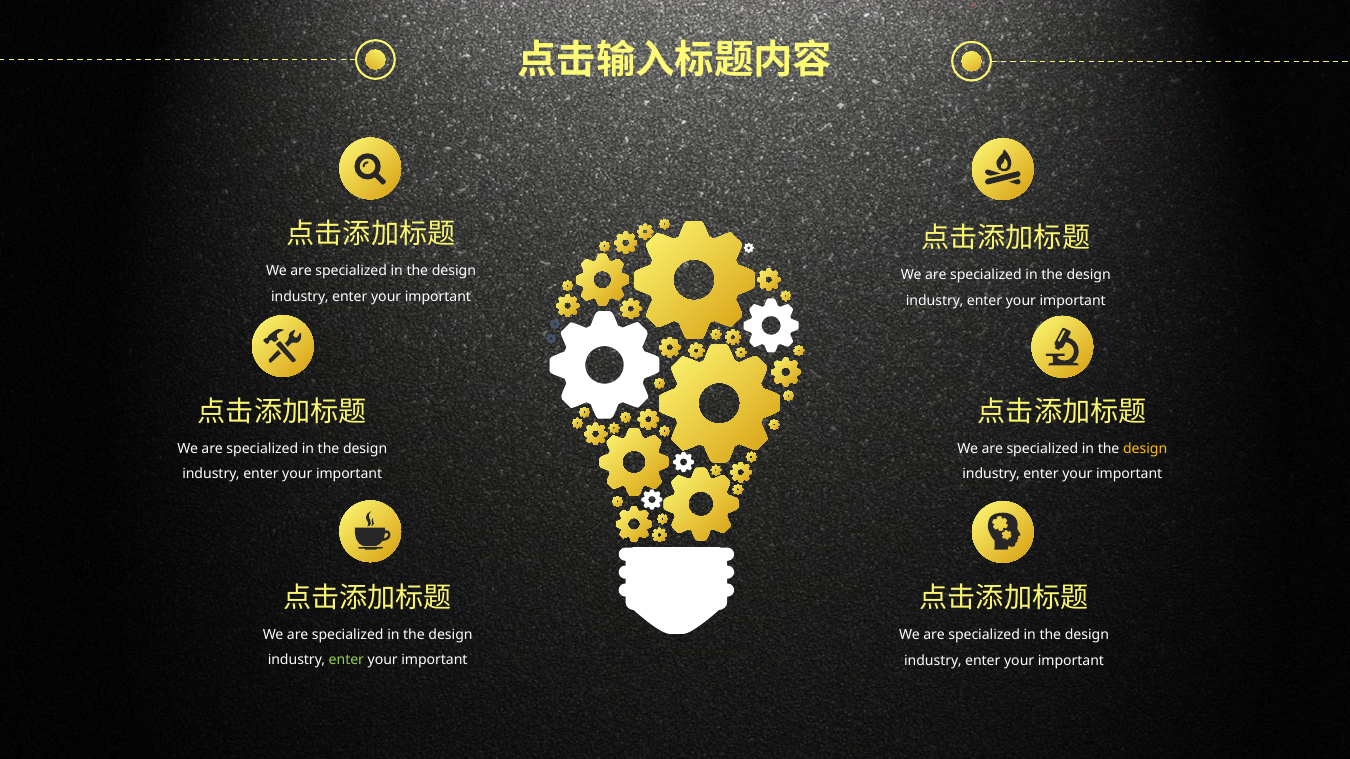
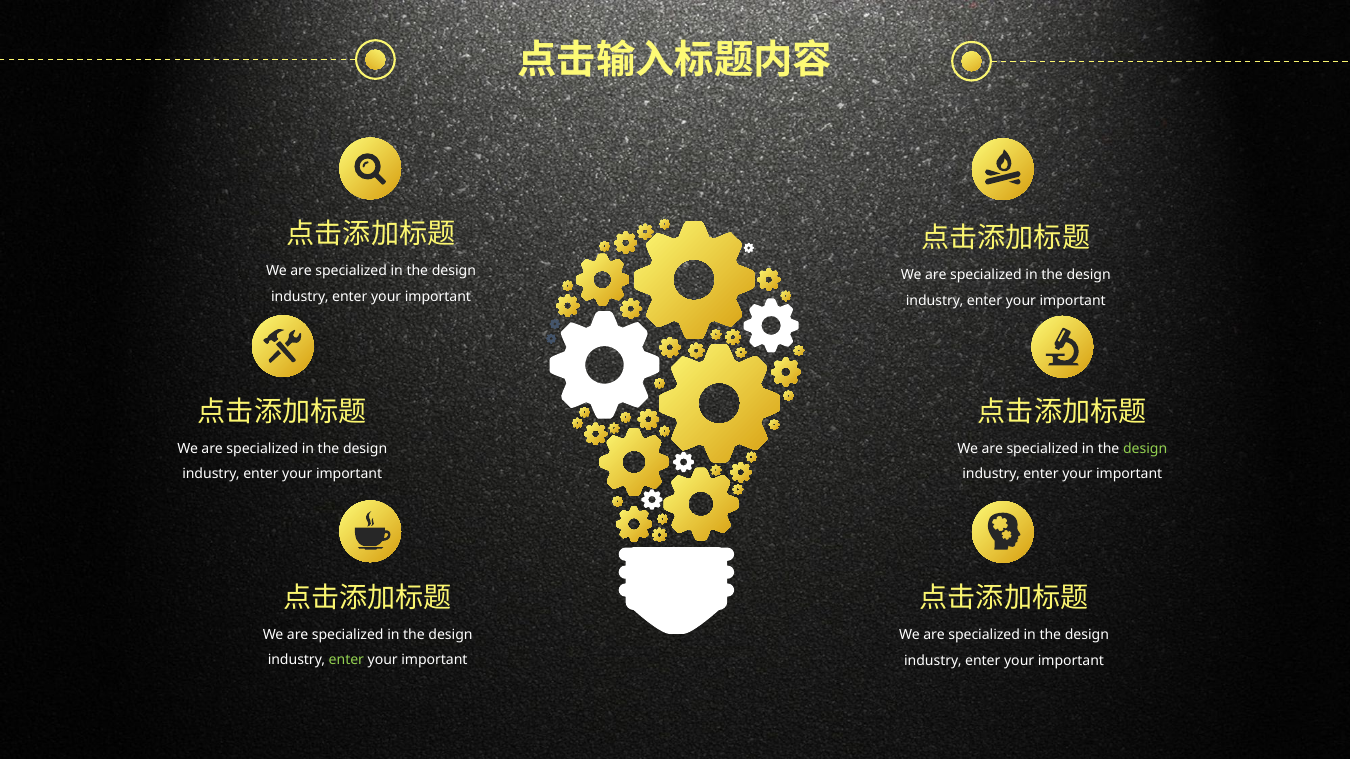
design colour: yellow -> light green (1145, 449)
